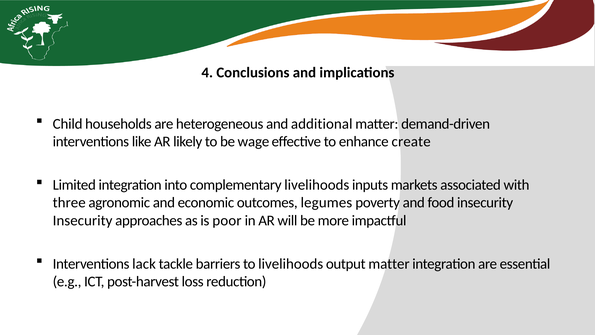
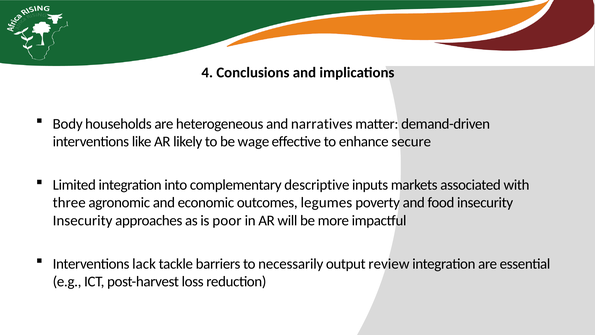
Child: Child -> Body (68, 124)
additional: additional -> narratives (322, 124)
create: create -> secure (411, 142)
complementary livelihoods: livelihoods -> descriptive (317, 185)
to livelihoods: livelihoods -> necessarily (291, 264)
output matter: matter -> review (389, 264)
